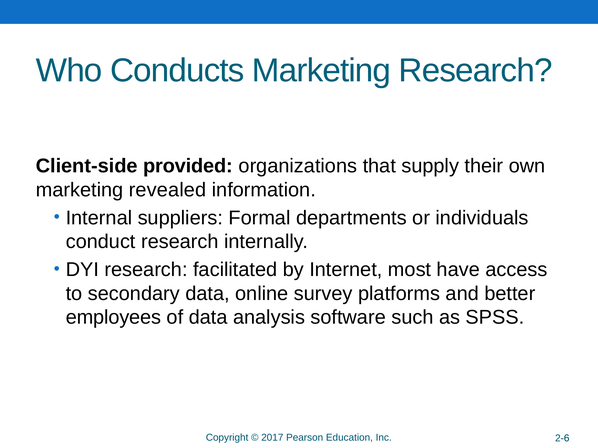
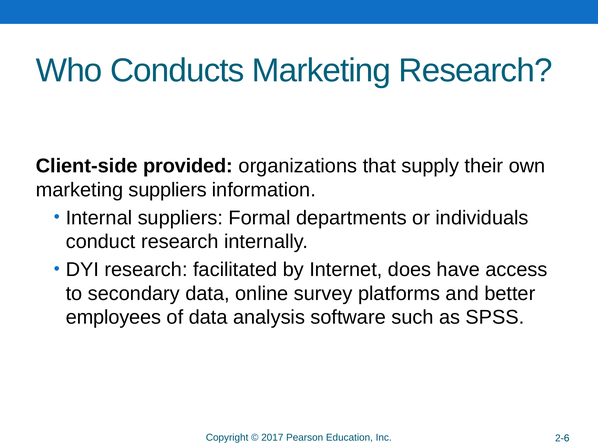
marketing revealed: revealed -> suppliers (168, 190)
most: most -> does (410, 270)
